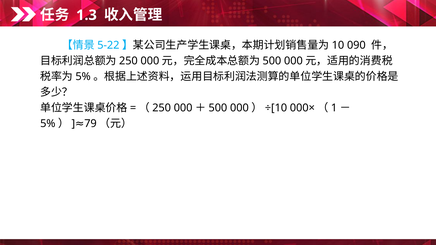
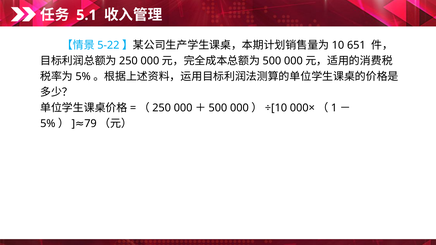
1.3: 1.3 -> 5.1 (86, 15)
090: 090 -> 651 (356, 45)
